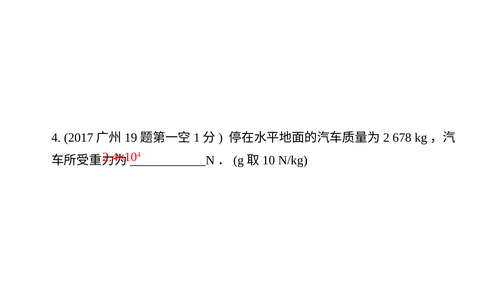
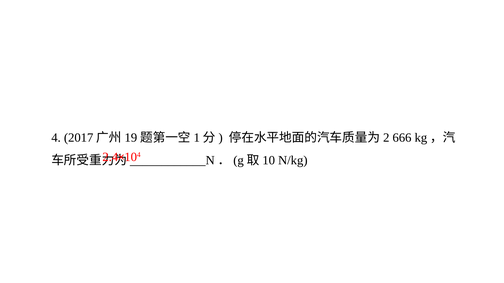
678: 678 -> 666 (402, 138)
